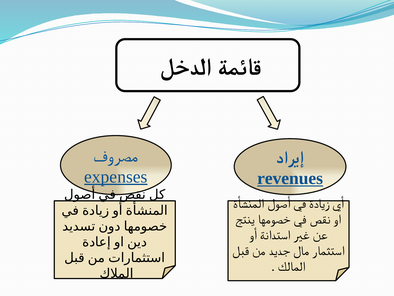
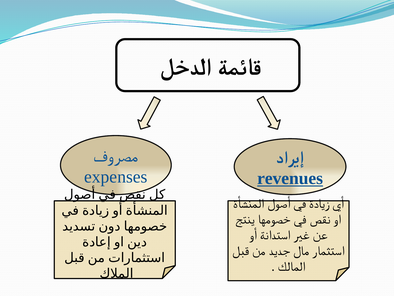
expenses underline: present -> none (116, 177)
